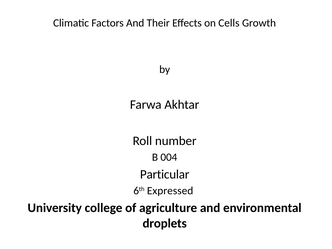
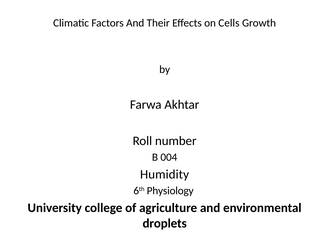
Particular: Particular -> Humidity (165, 174)
Expressed: Expressed -> Physiology (170, 191)
